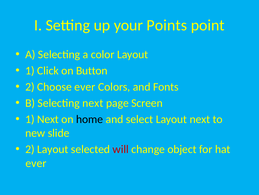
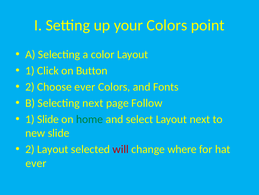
your Points: Points -> Colors (167, 25)
Screen: Screen -> Follow (147, 103)
1 Next: Next -> Slide (48, 119)
home colour: black -> green (90, 119)
object: object -> where (182, 149)
